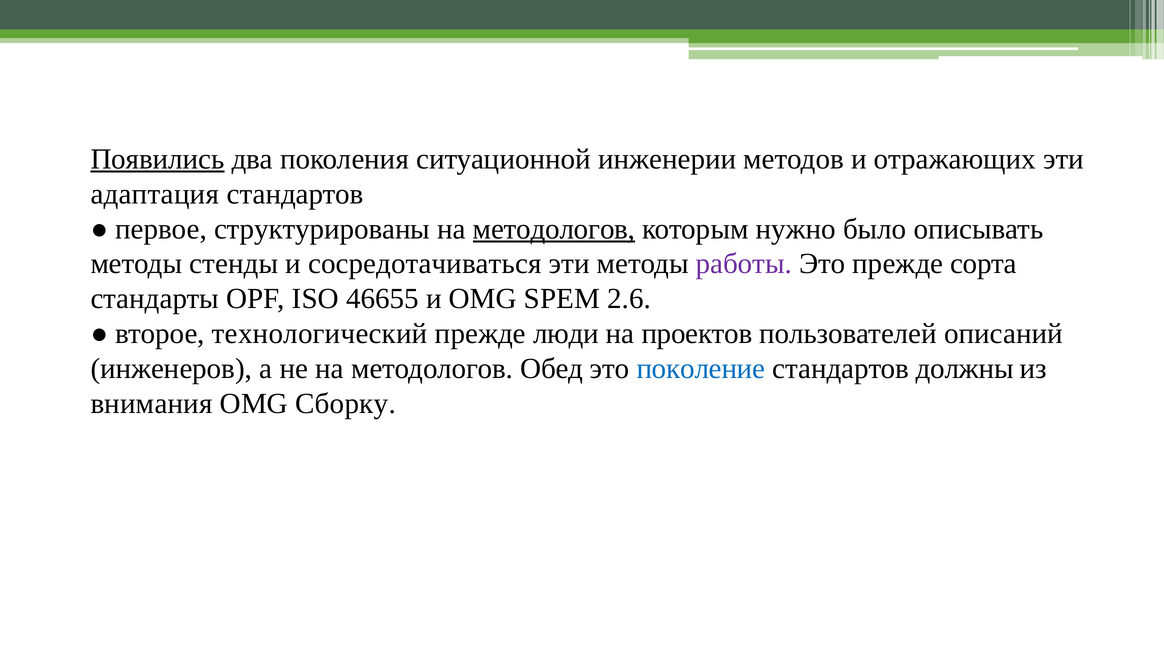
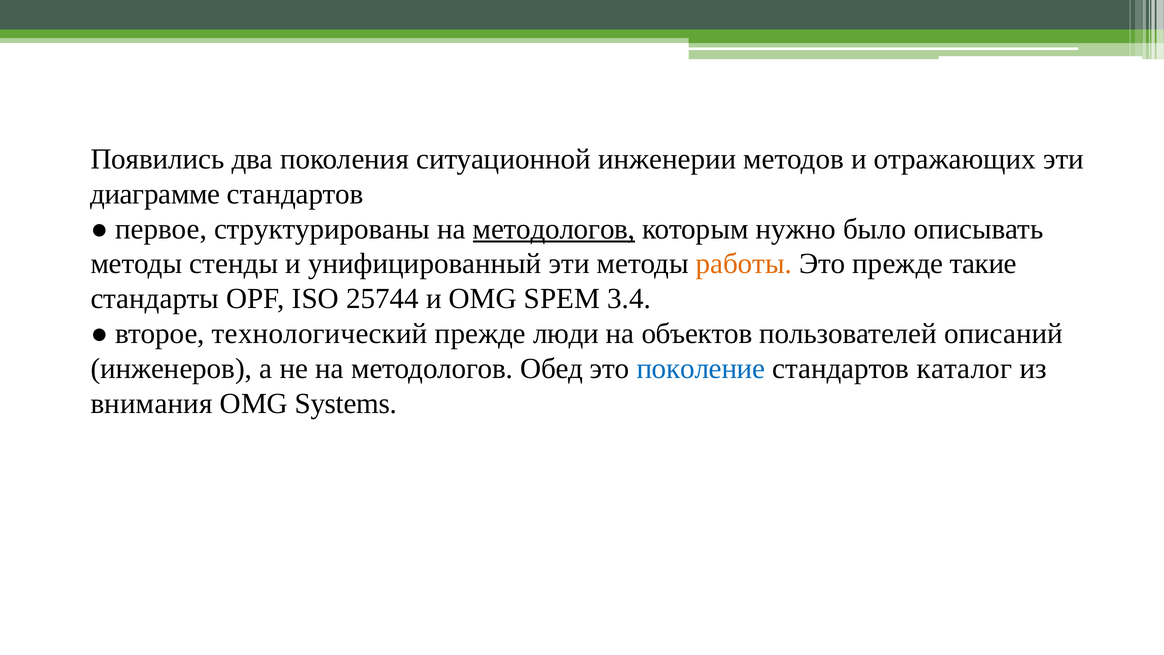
Появились underline: present -> none (157, 159)
адаптация: адаптация -> диаграмме (155, 194)
сосредотачиваться: сосредотачиваться -> унифицированный (425, 264)
работы colour: purple -> orange (744, 264)
сорта: сорта -> такие (983, 264)
46655: 46655 -> 25744 (382, 299)
2.6: 2.6 -> 3.4 (629, 299)
проектов: проектов -> объектов (697, 334)
должны: должны -> каталог (964, 369)
Сборку: Сборку -> Systems (346, 403)
